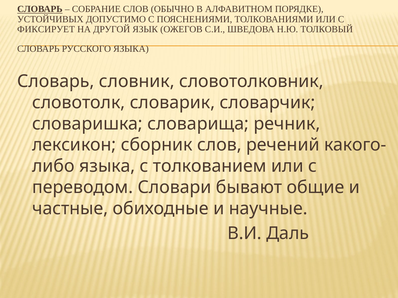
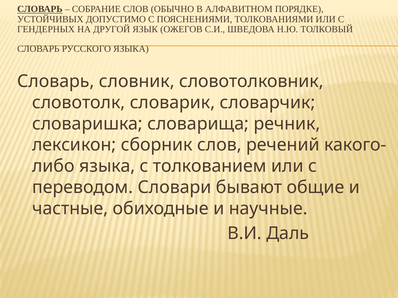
ФИКСИРУЕТ: ФИКСИРУЕТ -> ГЕНДЕРНЫХ (46, 29)
